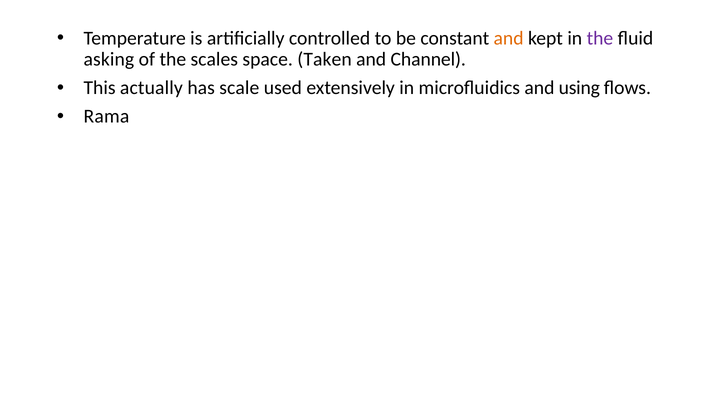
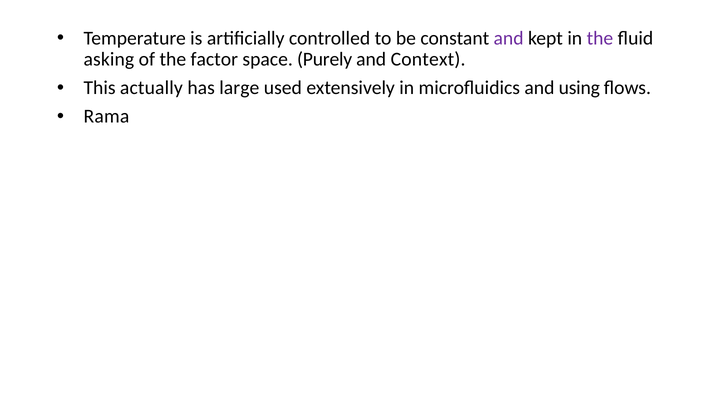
and colour: orange -> purple (509, 38)
scales: scales -> factor (214, 59)
Taken: Taken -> Purely (325, 59)
Channel: Channel -> Context (428, 59)
scale: scale -> large (239, 88)
